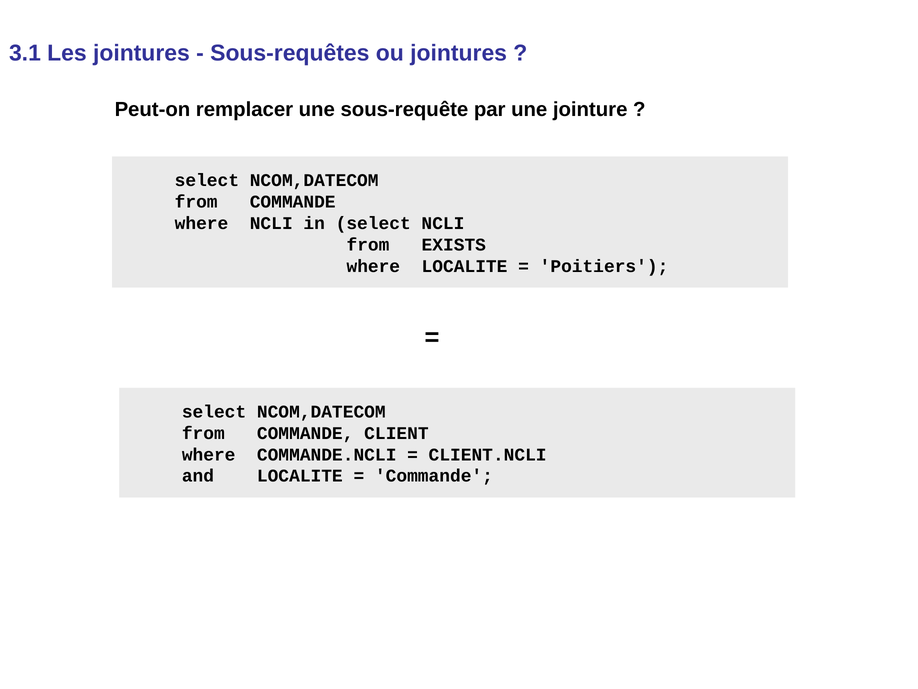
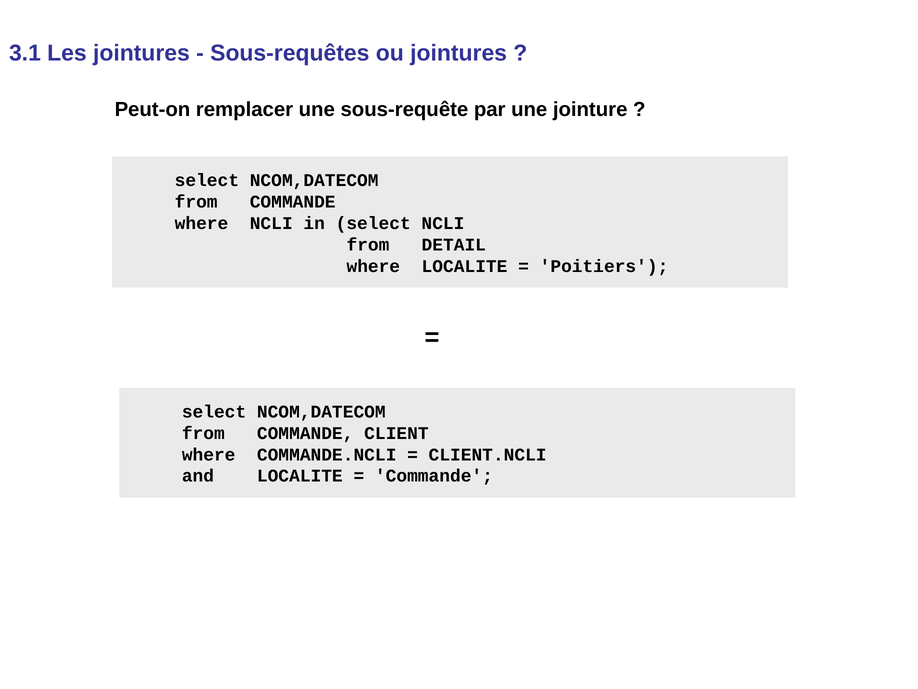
EXISTS: EXISTS -> DETAIL (454, 245)
